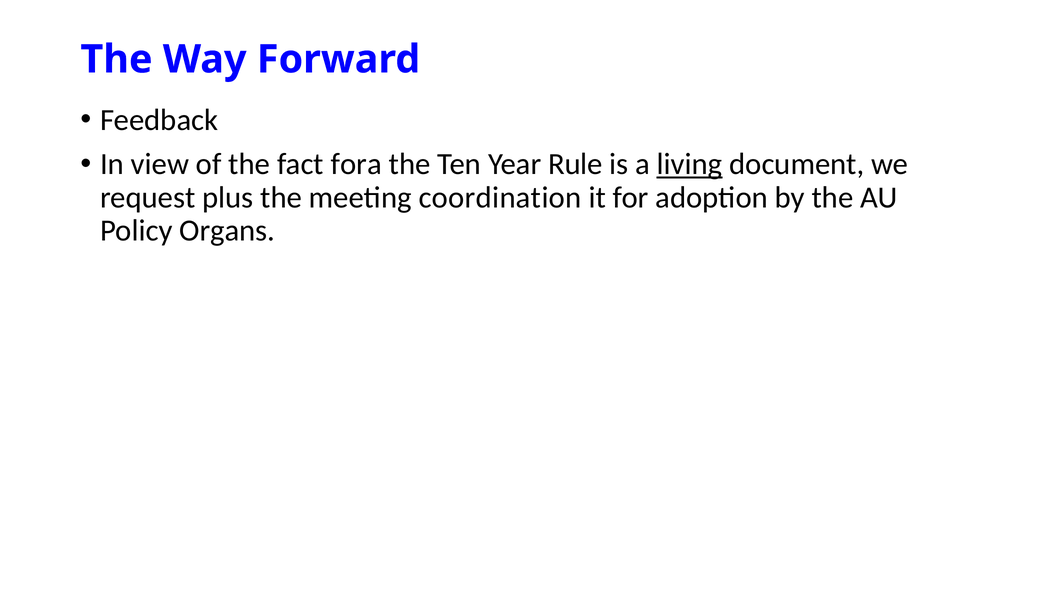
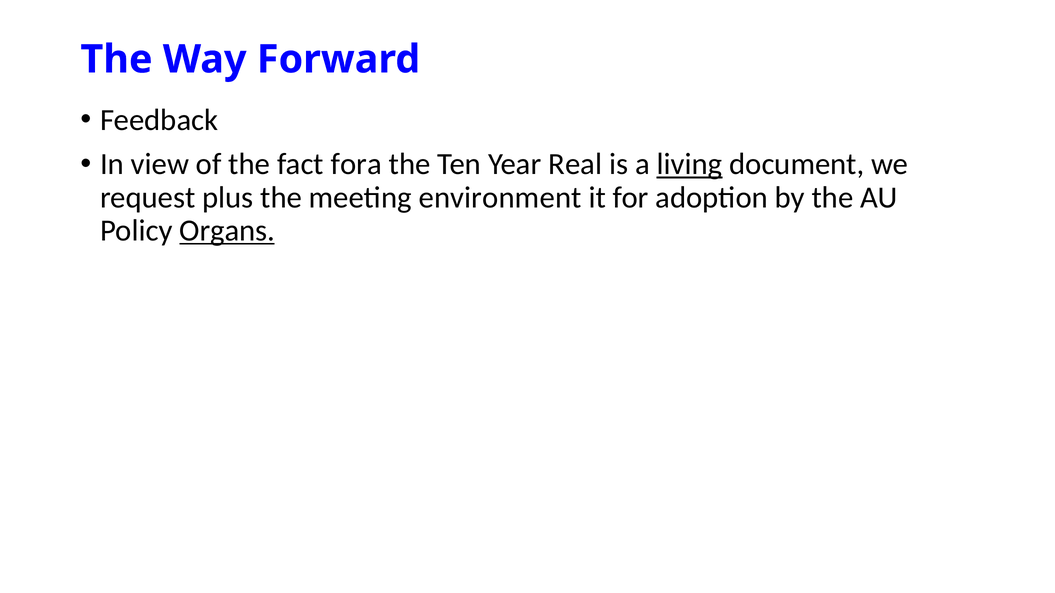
Rule: Rule -> Real (575, 164)
coordination: coordination -> environment (500, 198)
Organs underline: none -> present (227, 231)
